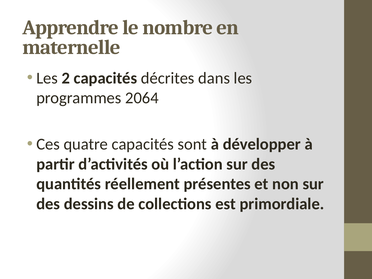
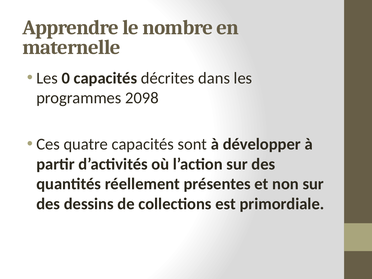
2: 2 -> 0 (66, 78)
2064: 2064 -> 2098 (142, 98)
